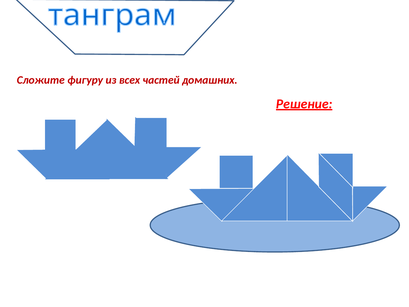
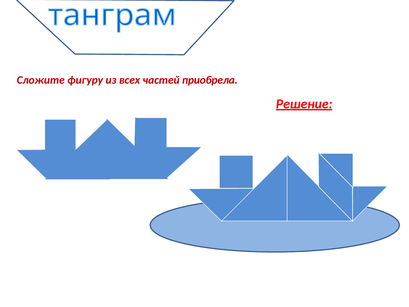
домашних: домашних -> приобрела (210, 80)
